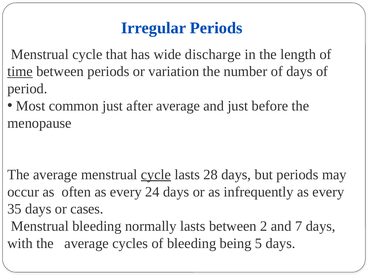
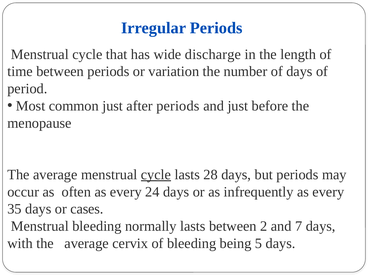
time underline: present -> none (20, 71)
after average: average -> periods (178, 106)
cycles: cycles -> cervix (130, 243)
